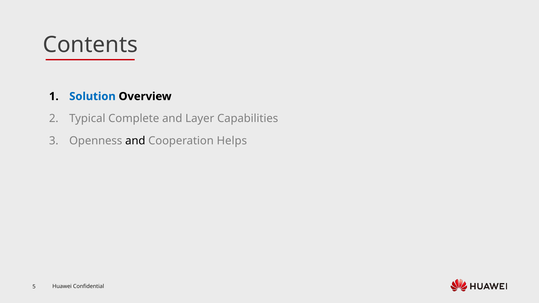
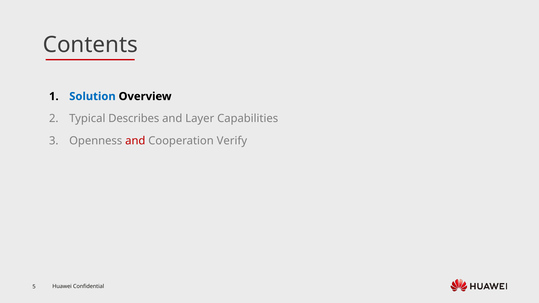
Complete: Complete -> Describes (134, 119)
and colour: black -> red (135, 141)
Helps: Helps -> Verify (232, 141)
